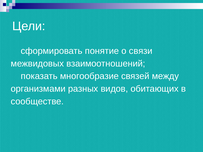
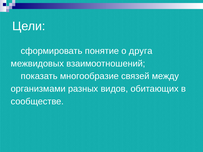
связи: связи -> друга (141, 51)
